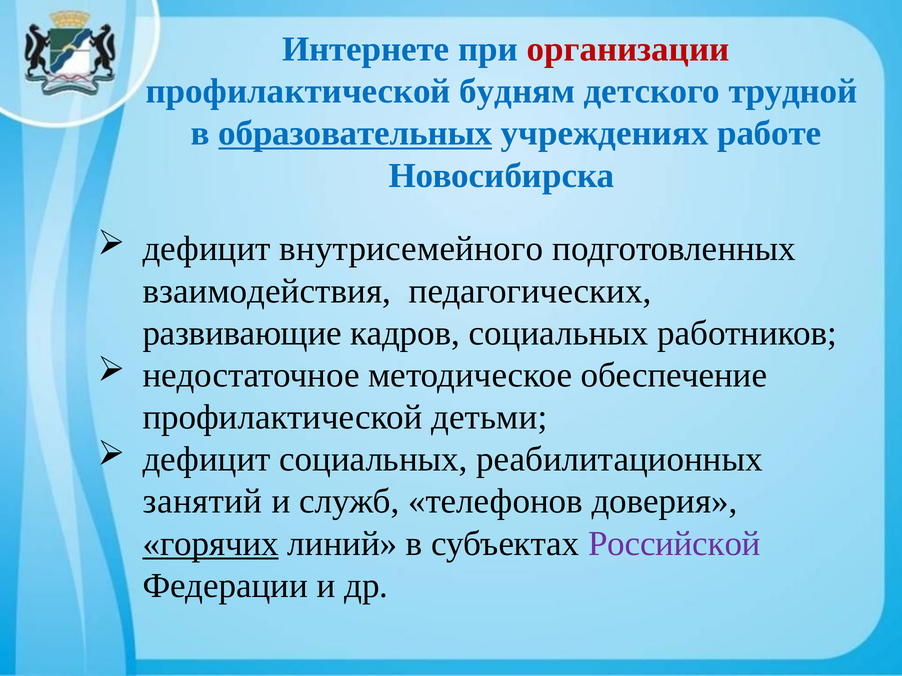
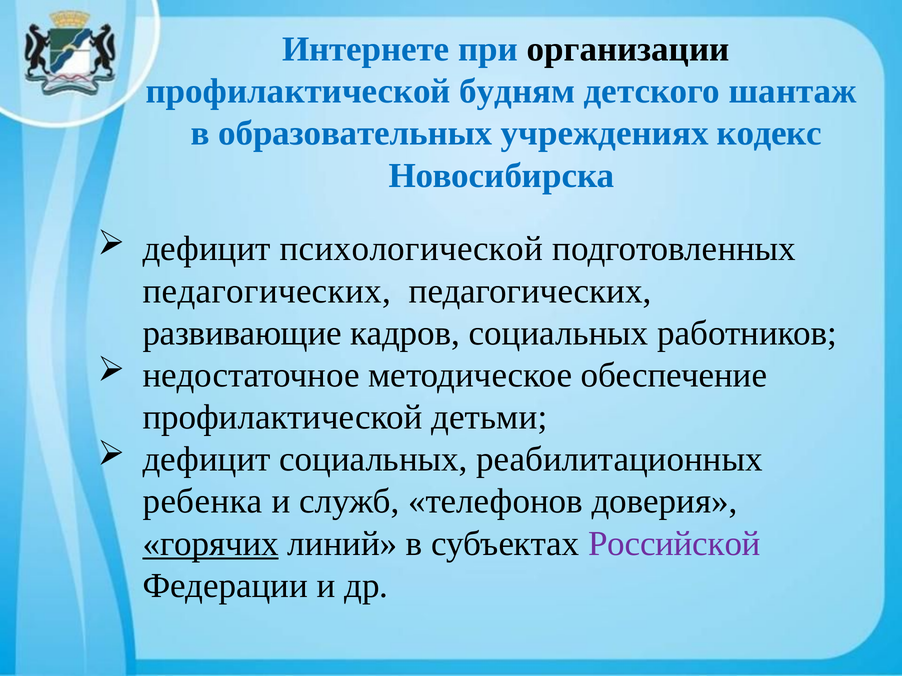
организации colour: red -> black (628, 49)
трудной: трудной -> шантаж (793, 91)
образовательных underline: present -> none (355, 134)
работе: работе -> кодекс (769, 134)
внутрисемейного: внутрисемейного -> психологической (411, 249)
взаимодействия: взаимодействия -> педагогических (267, 291)
занятий: занятий -> ребенка (203, 502)
